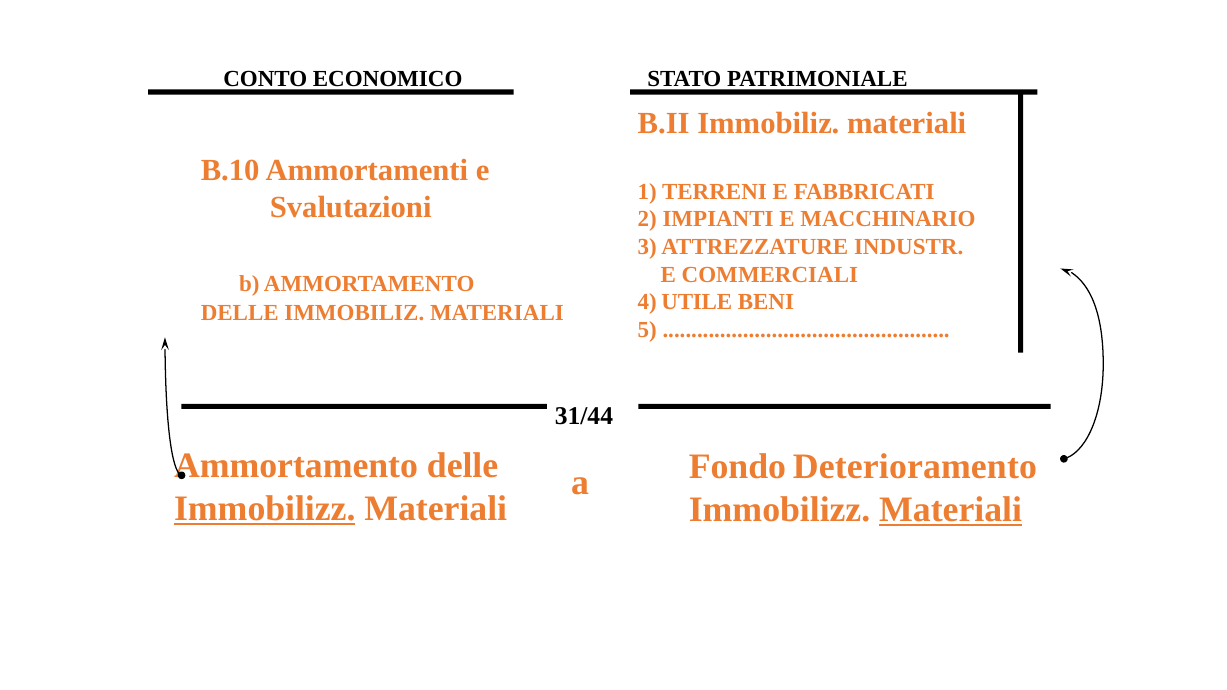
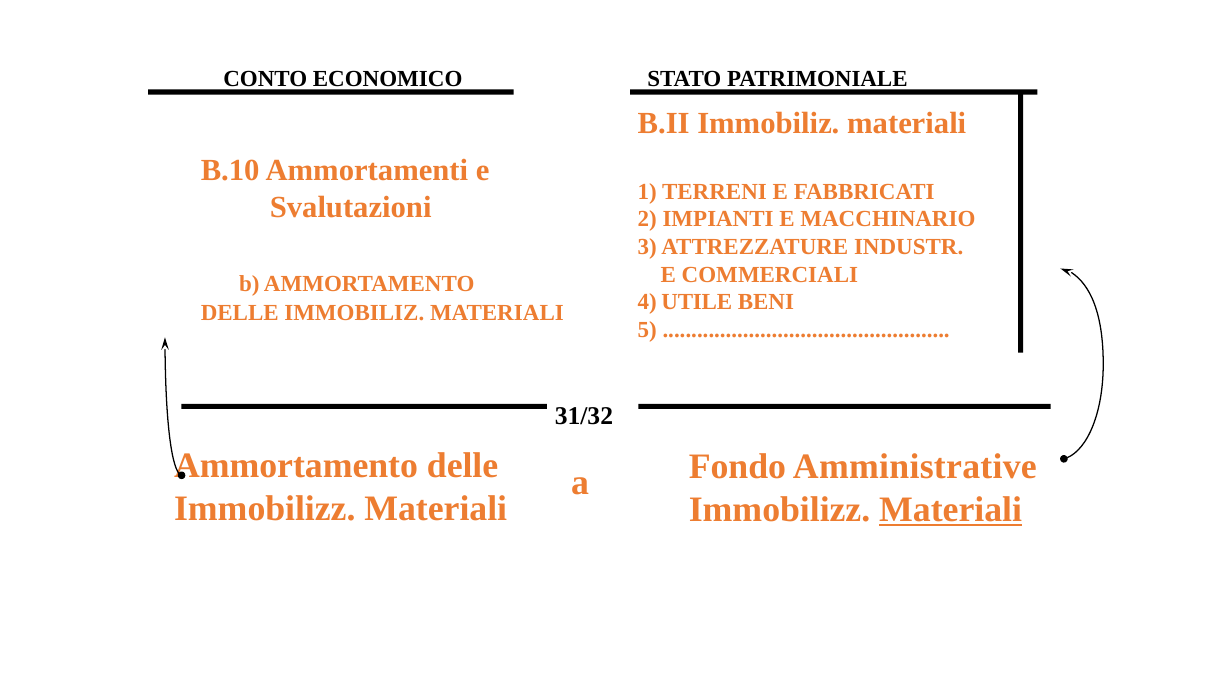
31/44: 31/44 -> 31/32 (584, 416)
Deterioramento: Deterioramento -> Amministrative (915, 467)
Immobilizz underline: present -> none (265, 509)
